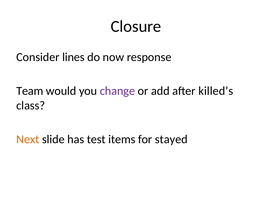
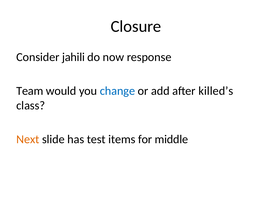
lines: lines -> jahili (73, 57)
change colour: purple -> blue (117, 91)
stayed: stayed -> middle (171, 139)
